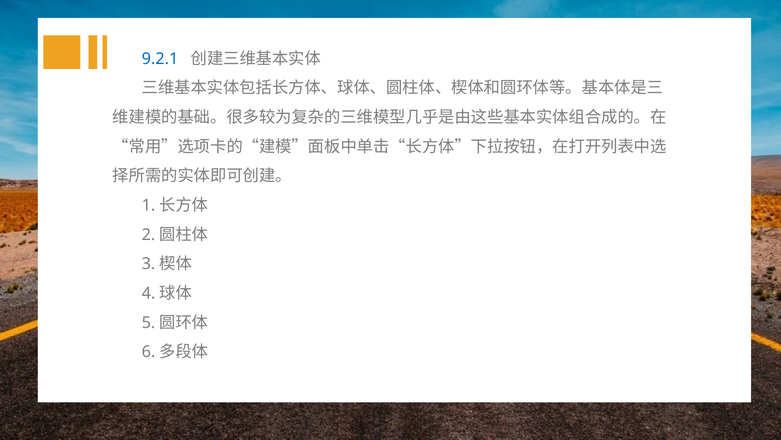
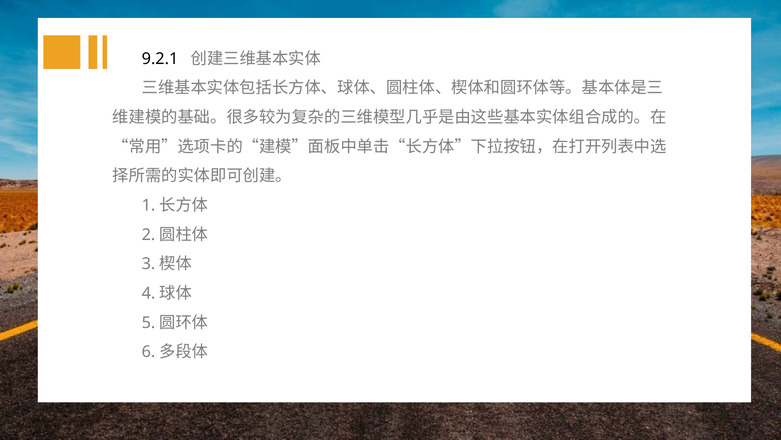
9.2.1 colour: blue -> black (160, 59)
